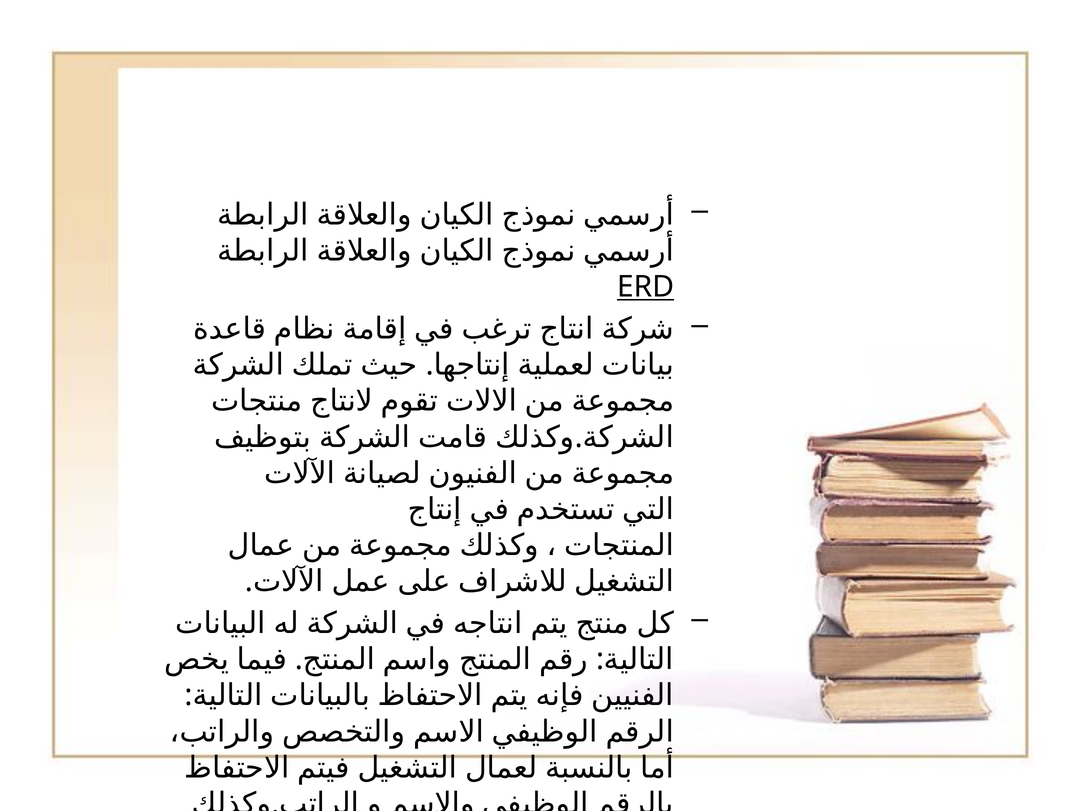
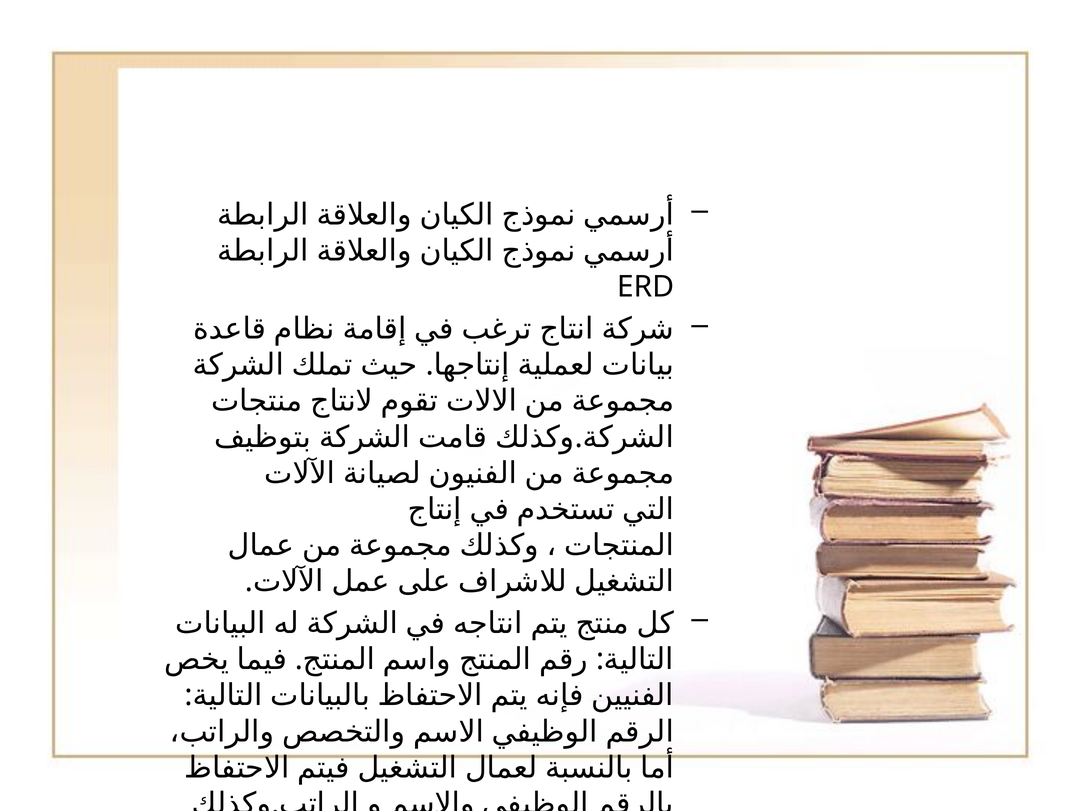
ERD underline: present -> none (646, 287)
